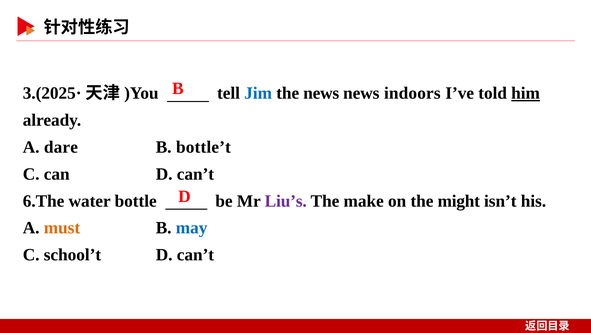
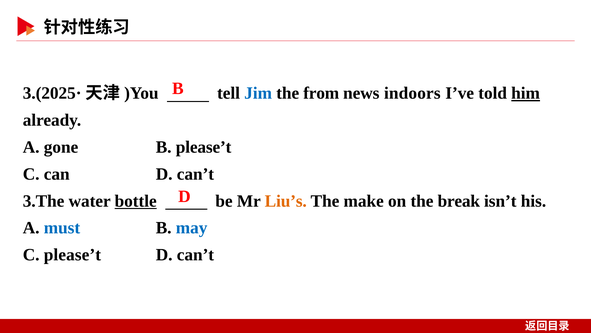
the news: news -> from (321, 93)
dare: dare -> gone (61, 147)
B bottle’t: bottle’t -> please’t (204, 147)
6.The: 6.The -> 3.The (44, 201)
bottle underline: none -> present (136, 201)
Liu’s colour: purple -> orange (286, 201)
might: might -> break (459, 201)
must colour: orange -> blue (62, 228)
C school’t: school’t -> please’t (72, 254)
